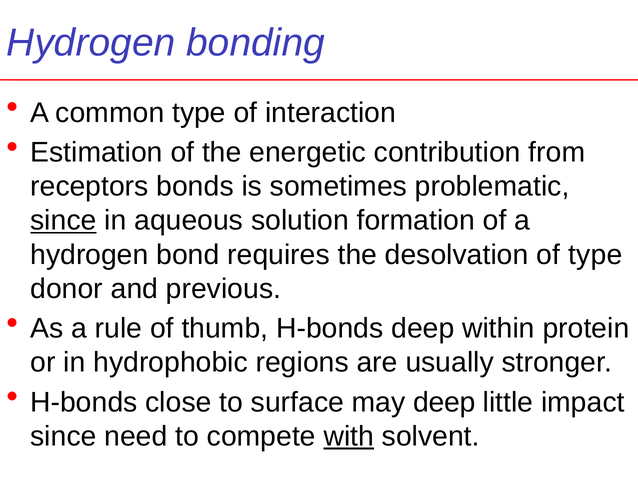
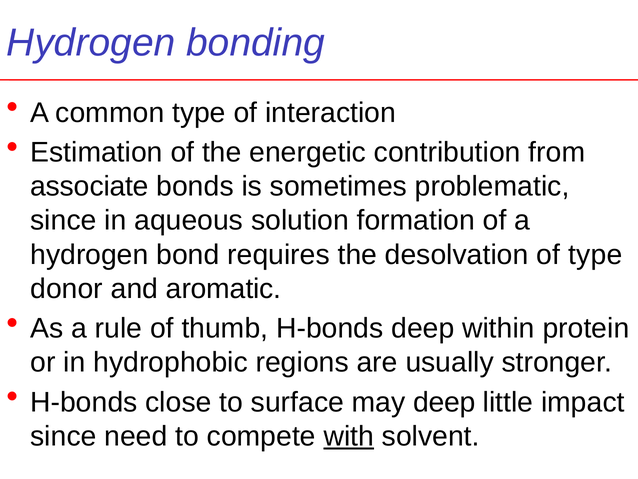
receptors: receptors -> associate (89, 186)
since underline: present -> none (63, 220)
previous: previous -> aromatic (224, 288)
